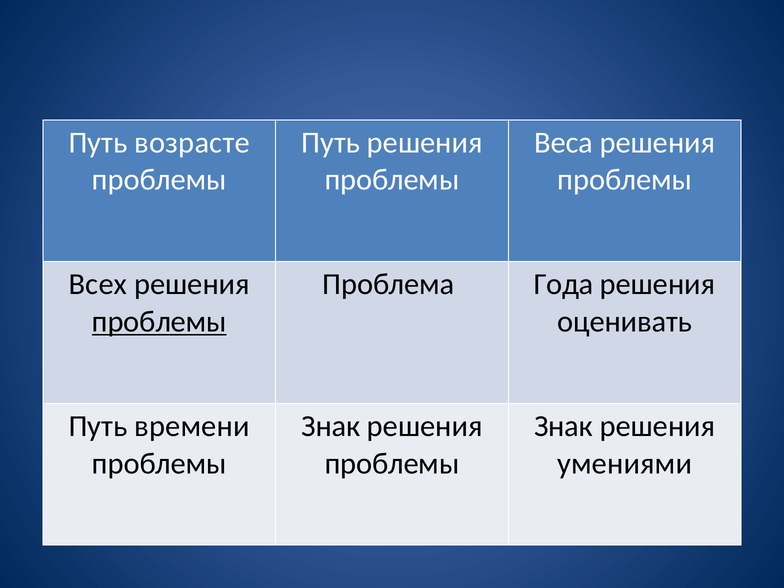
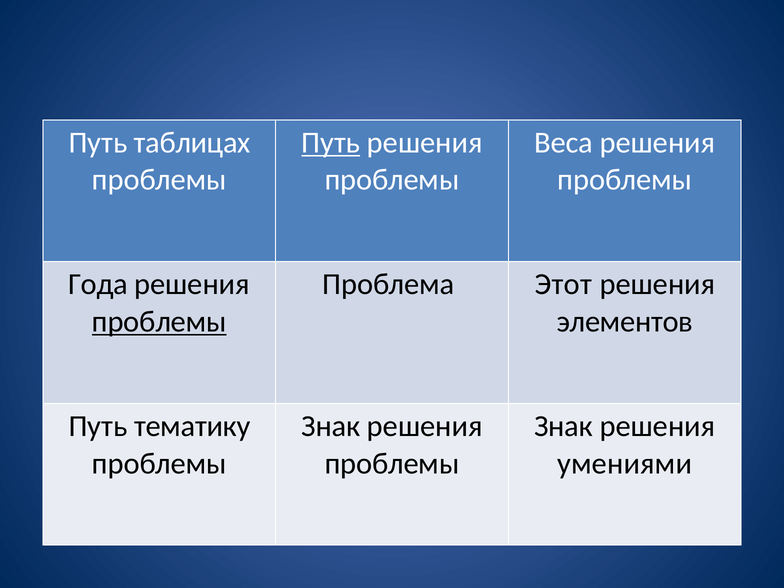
возрасте: возрасте -> таблицах (192, 143)
Путь underline: none -> present (331, 143)
Всех: Всех -> Года (98, 284)
Года: Года -> Этот (563, 284)
оценивать: оценивать -> элементов (625, 322)
времени: времени -> тематику (192, 426)
